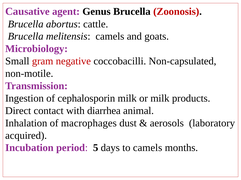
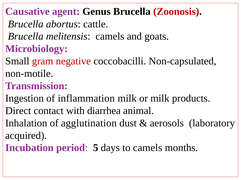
cephalosporin: cephalosporin -> inflammation (86, 99)
macrophages: macrophages -> agglutination (89, 124)
